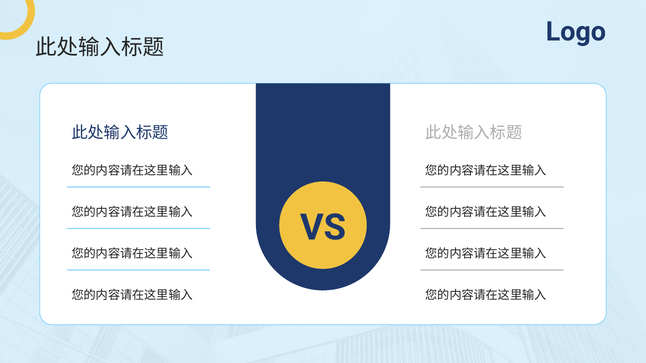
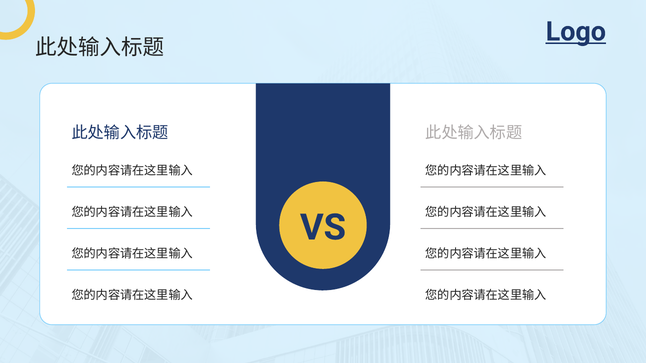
Logo underline: none -> present (576, 32)
